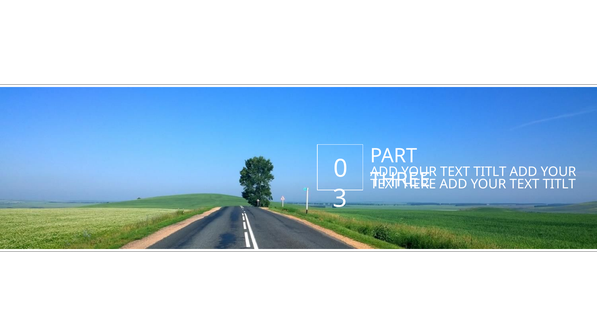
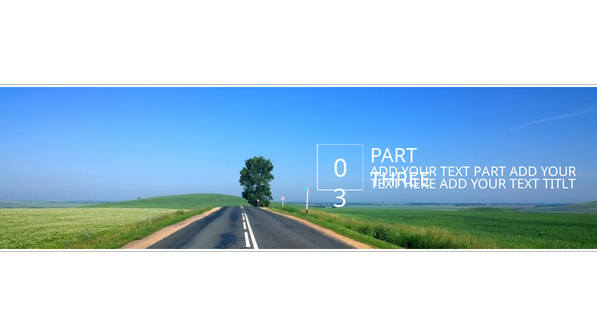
TITLT: TITLT -> PART (490, 172)
